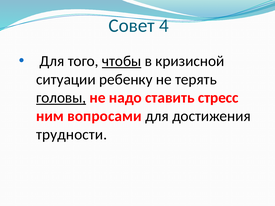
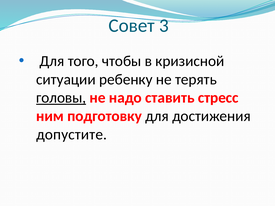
4: 4 -> 3 (164, 26)
чтобы underline: present -> none (122, 61)
вопросами: вопросами -> подготовку (105, 116)
трудности: трудности -> допустите (72, 135)
